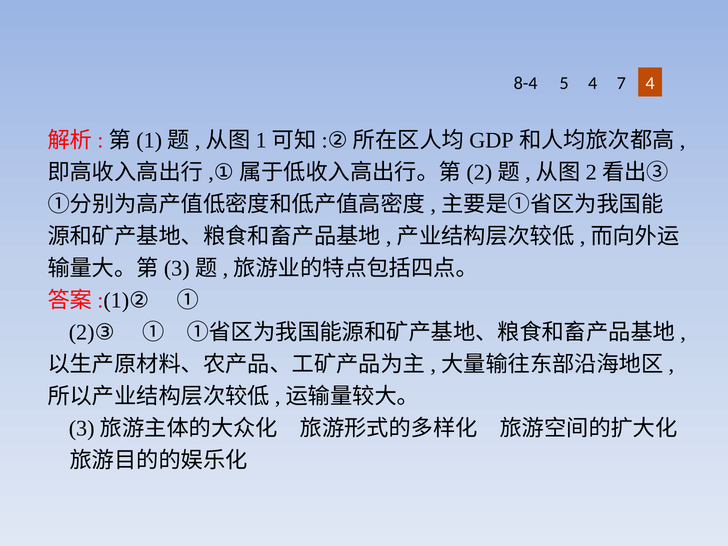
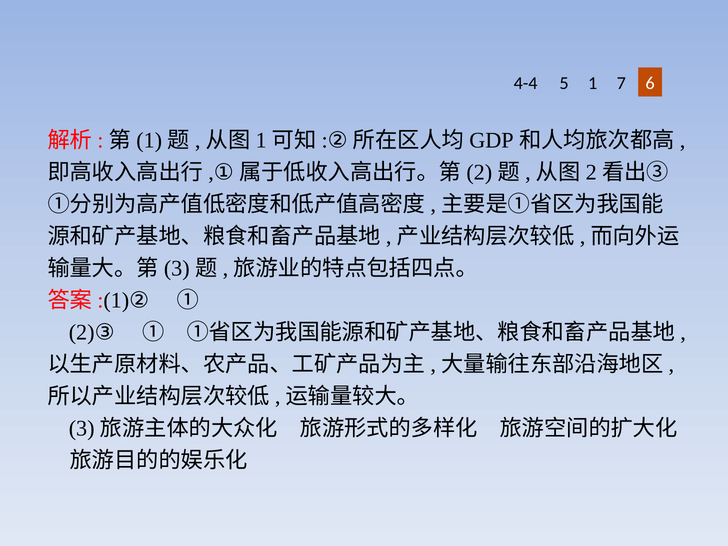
8-4: 8-4 -> 4-4 (526, 83)
5 4: 4 -> 1 (593, 83)
7 4: 4 -> 6 (650, 83)
